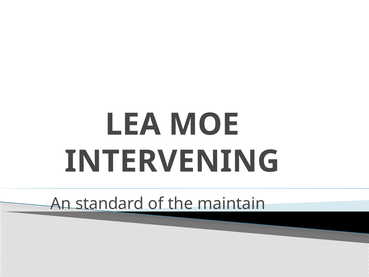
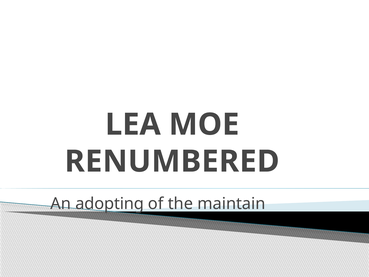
INTERVENING: INTERVENING -> RENUMBERED (172, 161)
standard: standard -> adopting (110, 203)
